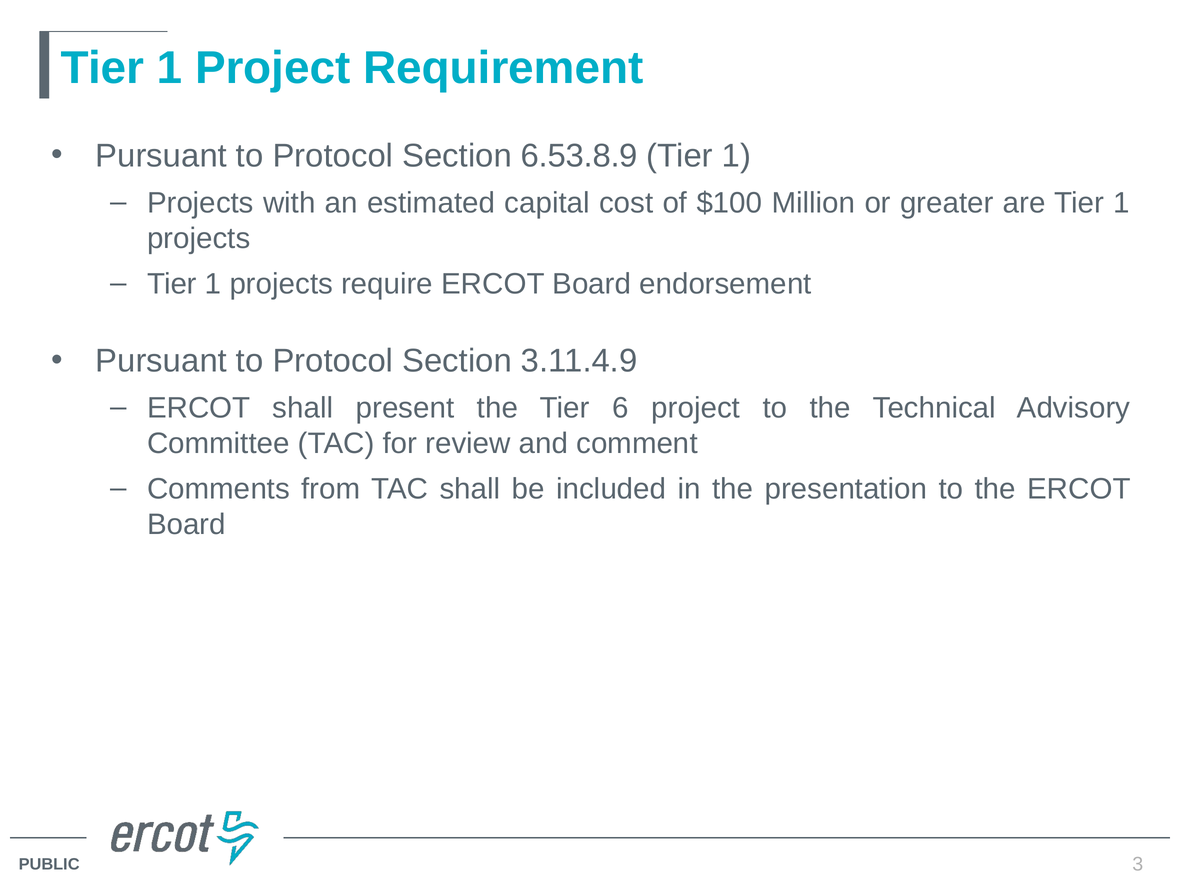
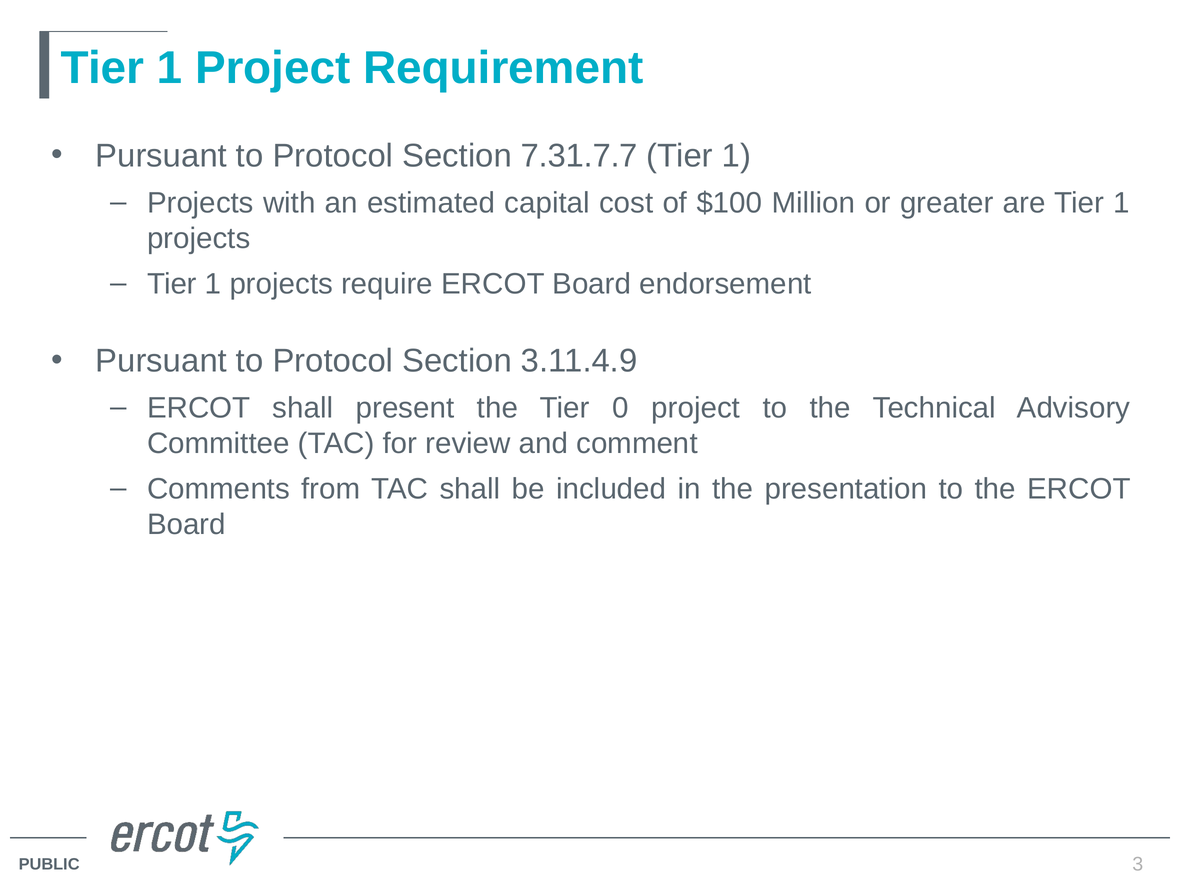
6.53.8.9: 6.53.8.9 -> 7.31.7.7 (579, 156)
6: 6 -> 0 (621, 408)
